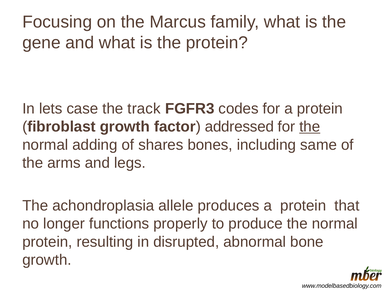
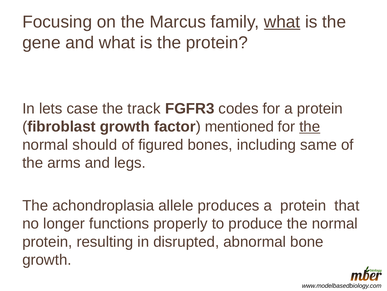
what underline: none -> present (282, 22)
addressed: addressed -> mentioned (239, 126)
adding: adding -> should (95, 144)
shares: shares -> figured (161, 144)
